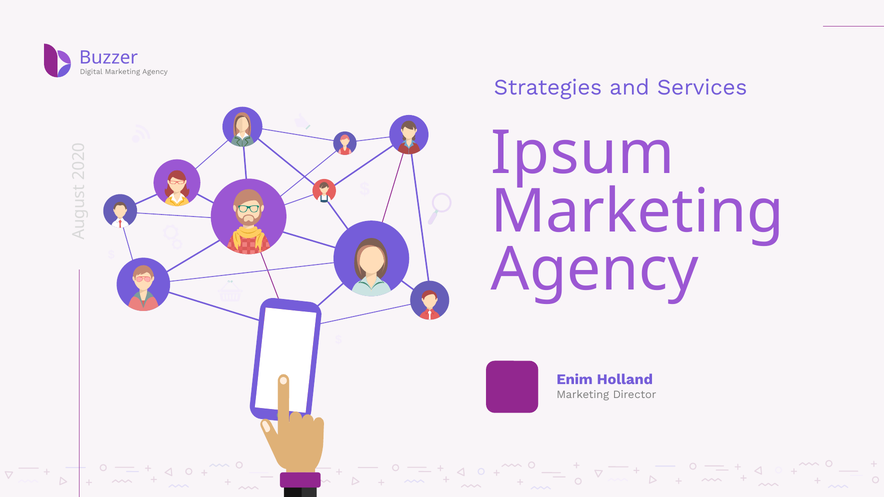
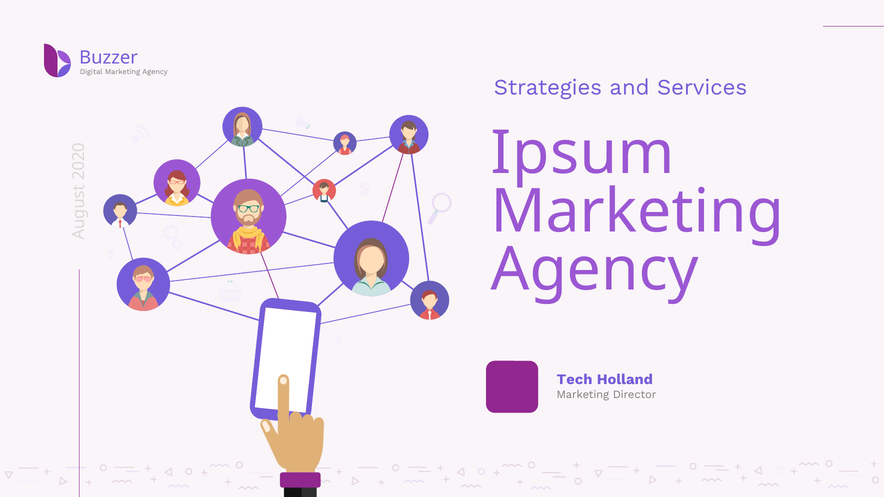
Enim: Enim -> Tech (574, 379)
